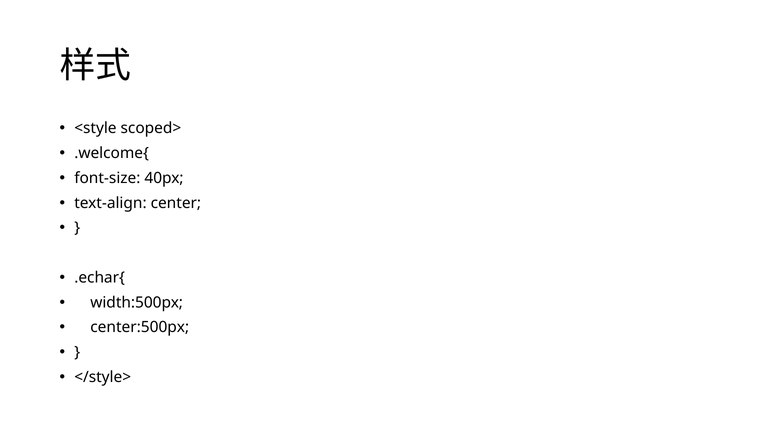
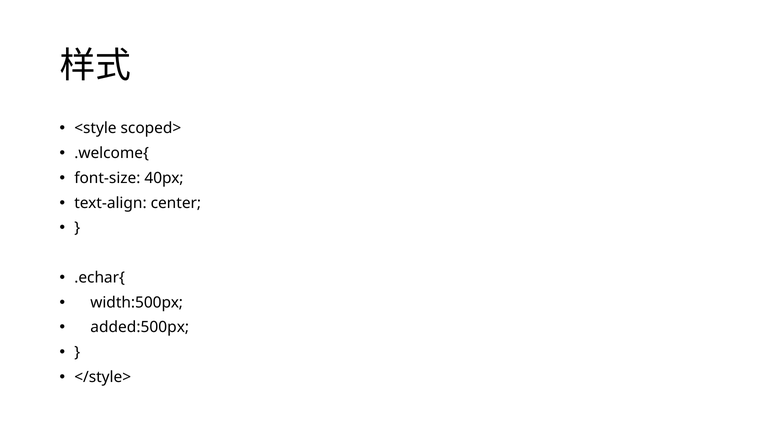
center:500px: center:500px -> added:500px (140, 327)
